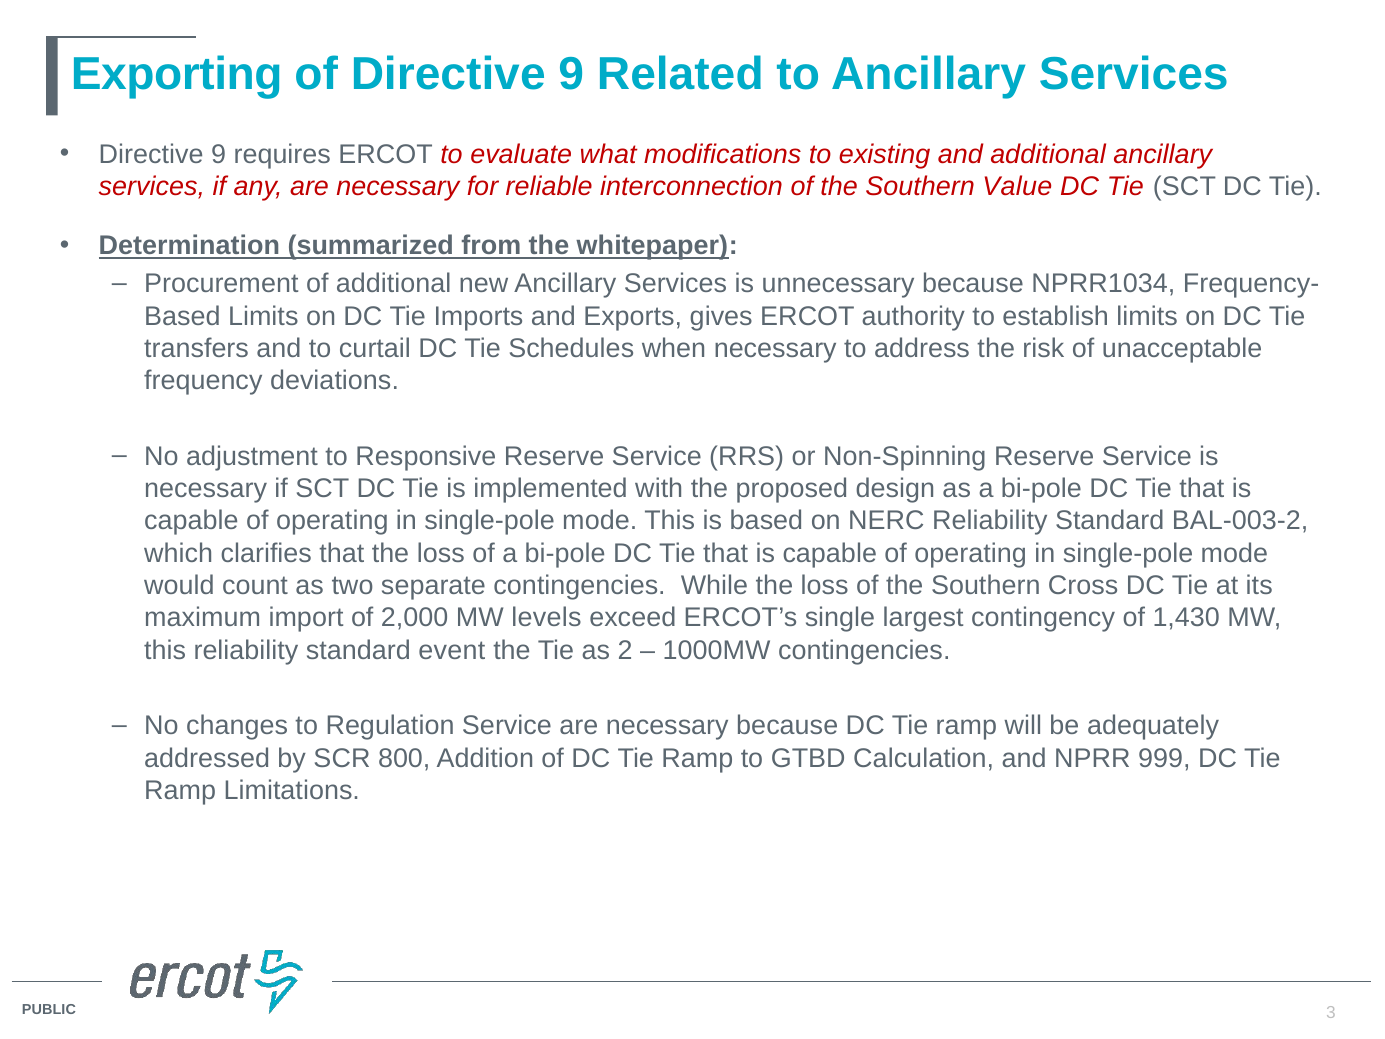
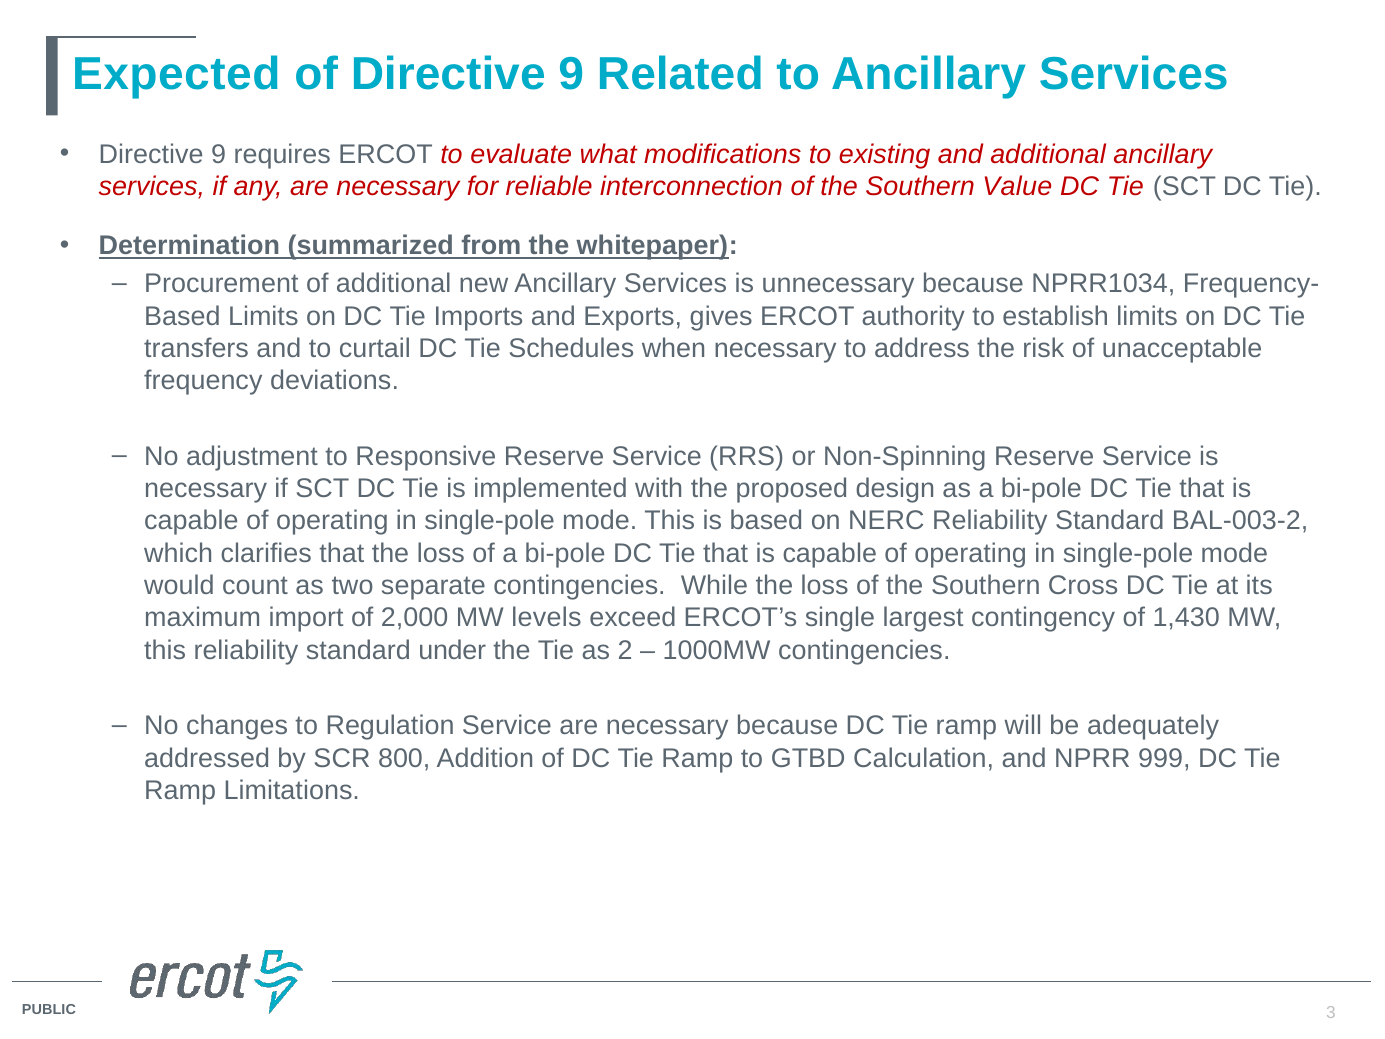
Exporting: Exporting -> Expected (176, 75)
event: event -> under (452, 650)
